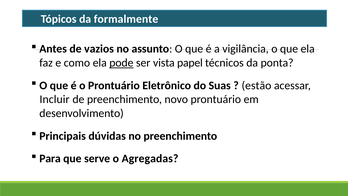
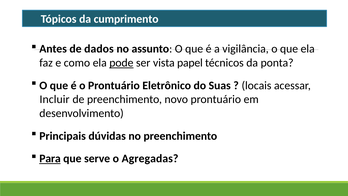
formalmente: formalmente -> cumprimento (126, 19)
vazios: vazios -> dados (99, 49)
estão: estão -> locais (256, 85)
Para underline: none -> present (50, 158)
